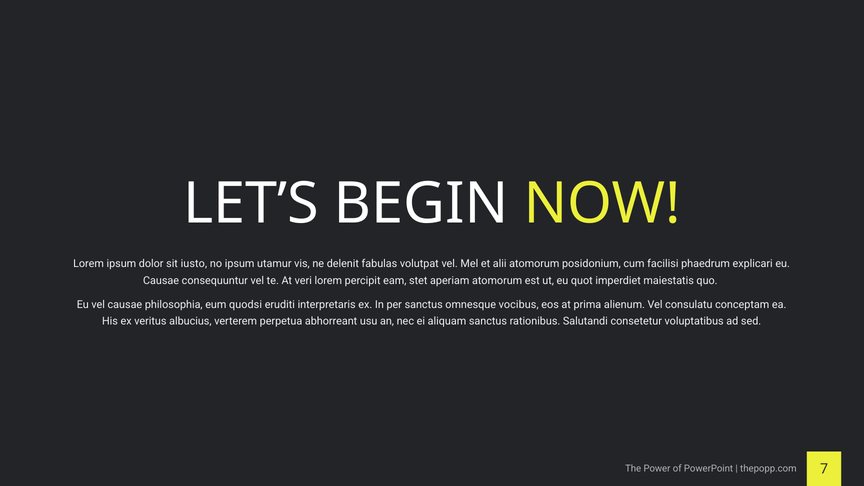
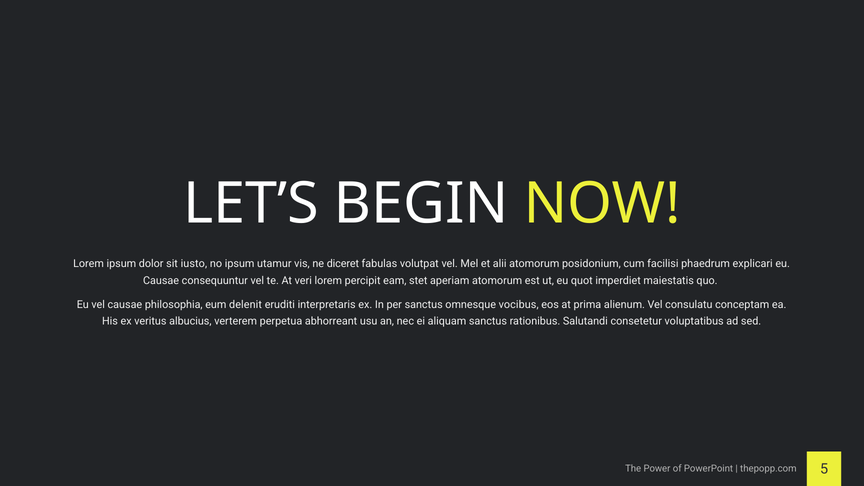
delenit: delenit -> diceret (343, 264)
quodsi: quodsi -> delenit (246, 304)
7: 7 -> 5 (824, 469)
